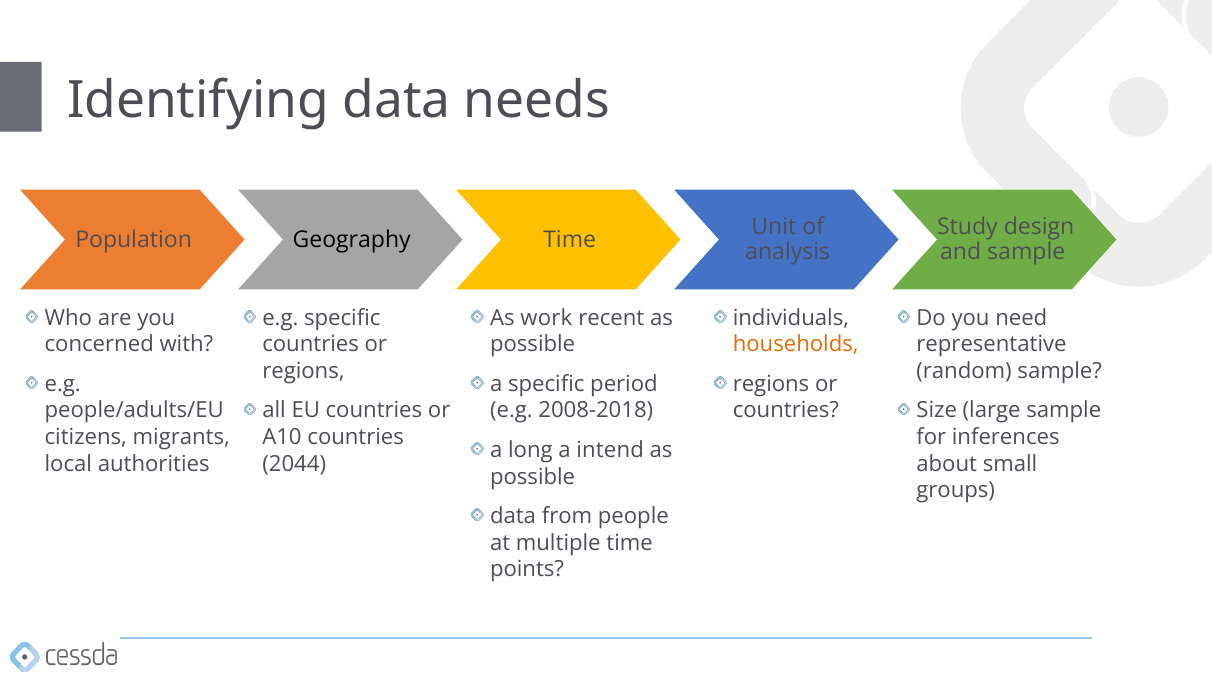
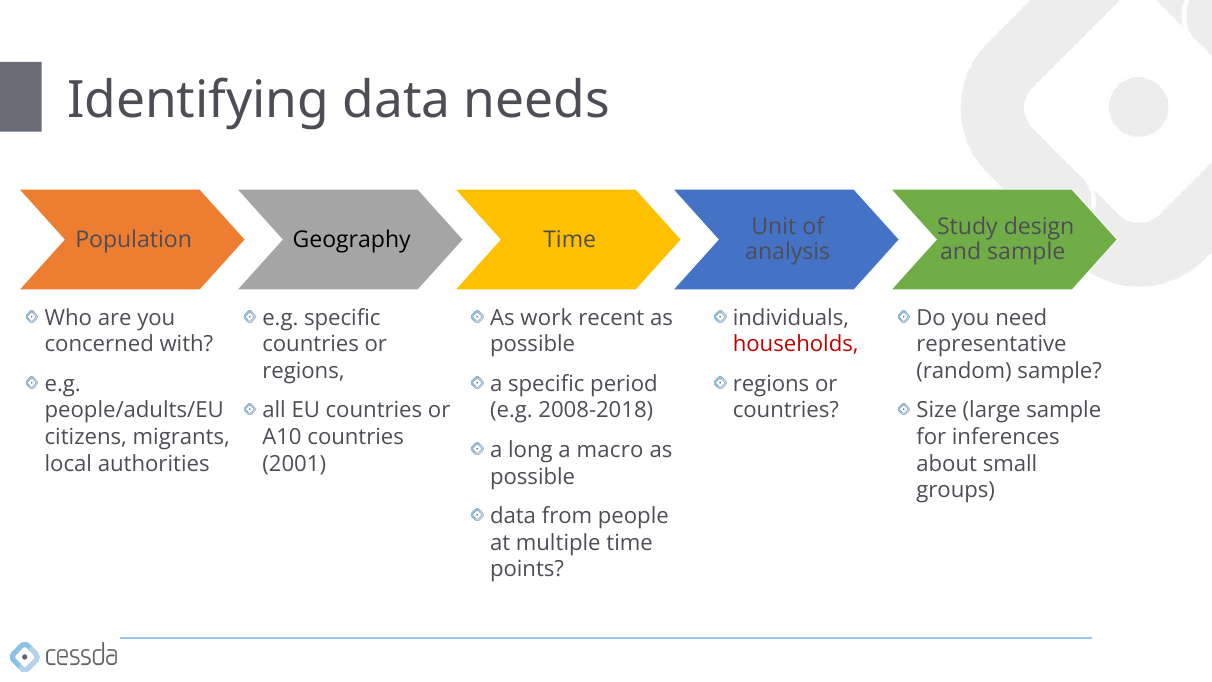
households colour: orange -> red (796, 344)
intend: intend -> macro (610, 450)
2044: 2044 -> 2001 (294, 464)
